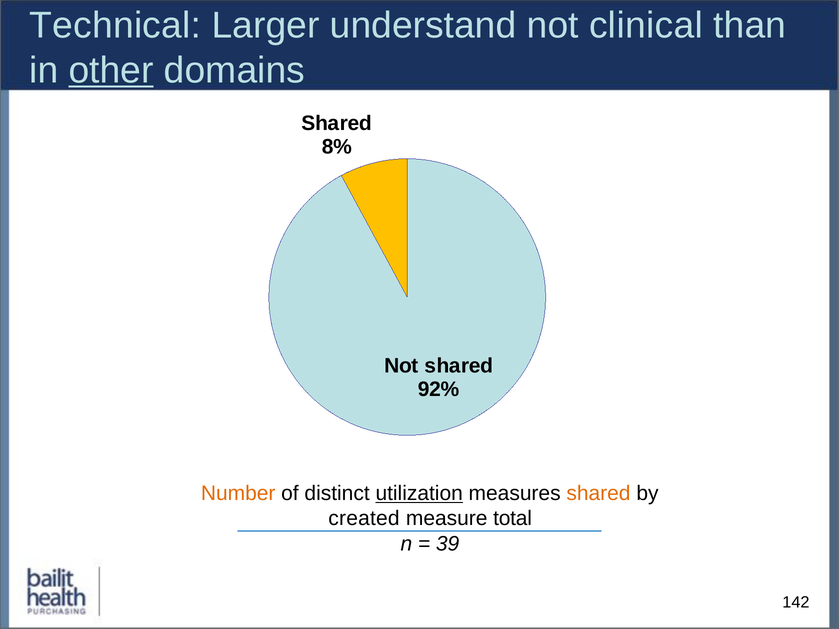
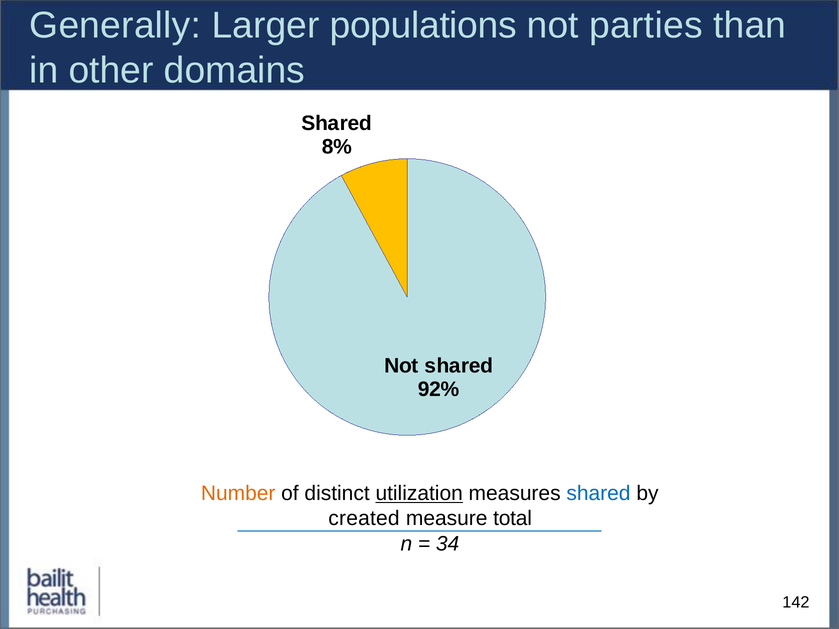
Technical: Technical -> Generally (115, 26)
understand: understand -> populations (423, 26)
clinical: clinical -> parties (646, 26)
other underline: present -> none (111, 70)
shared colour: orange -> blue (598, 494)
39: 39 -> 34 (448, 544)
